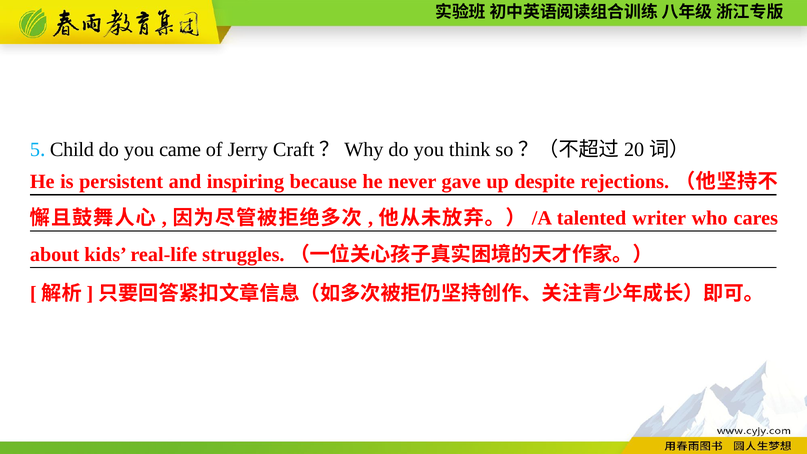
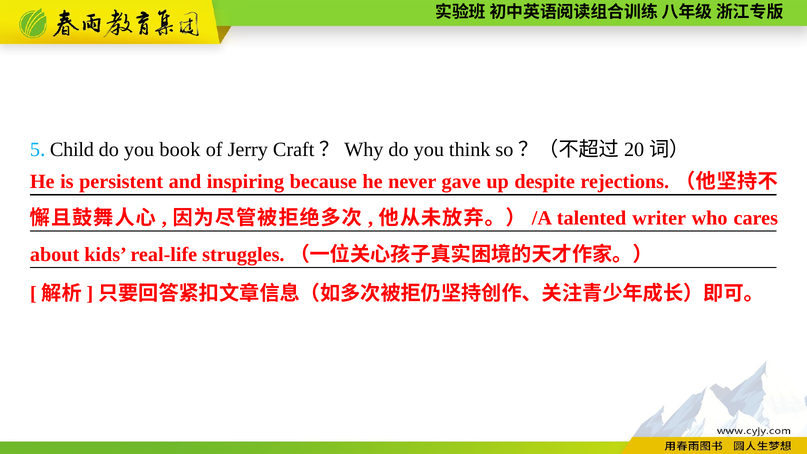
came: came -> book (180, 150)
